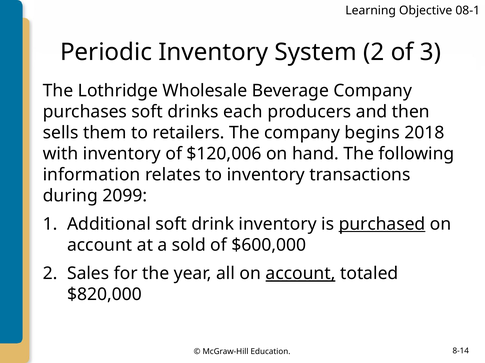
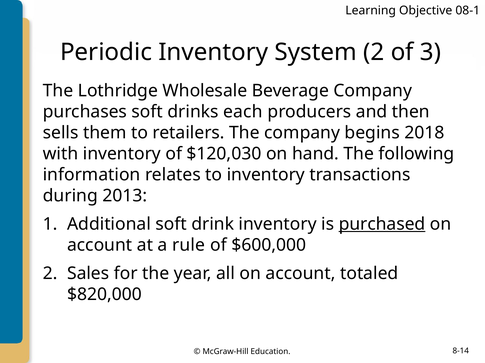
$120,006: $120,006 -> $120,030 (224, 154)
2099: 2099 -> 2013 (125, 196)
sold: sold -> rule (189, 246)
account underline: present -> none (301, 274)
